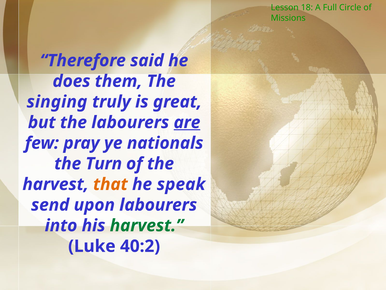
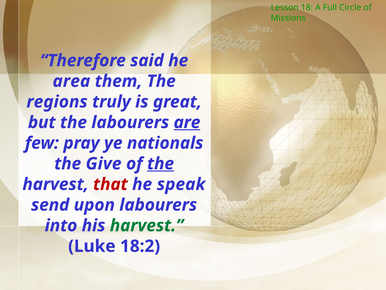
does: does -> area (71, 81)
singing: singing -> regions (57, 102)
Turn: Turn -> Give (104, 163)
the underline: none -> present (161, 163)
that colour: orange -> red (110, 184)
40:2: 40:2 -> 18:2 (140, 246)
